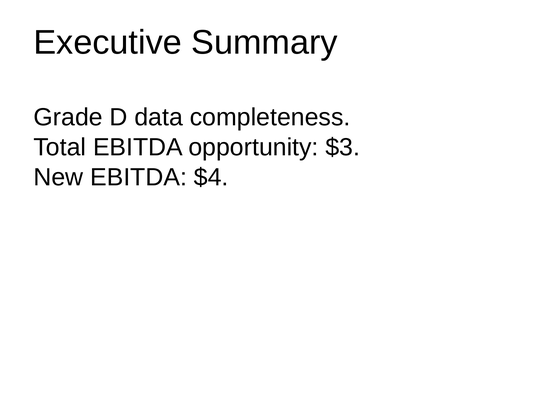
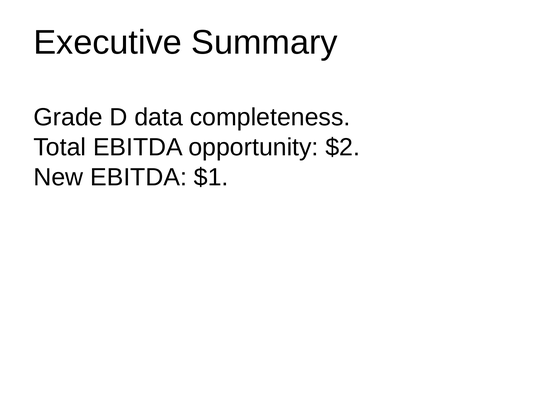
$3: $3 -> $2 (343, 147)
$4: $4 -> $1 (211, 177)
